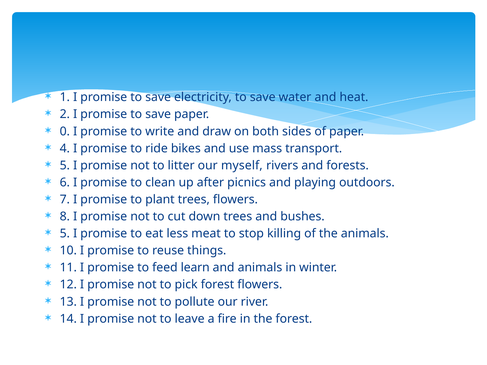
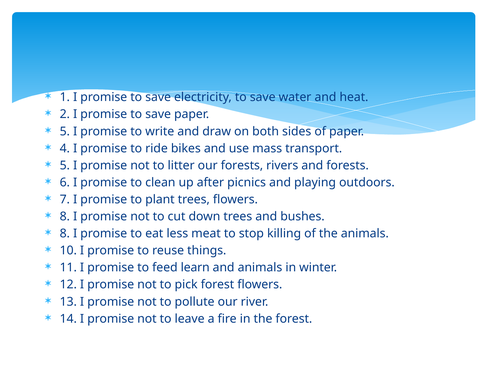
0: 0 -> 5 (65, 131)
our myself: myself -> forests (242, 166)
5: 5 -> 8 (65, 234)
